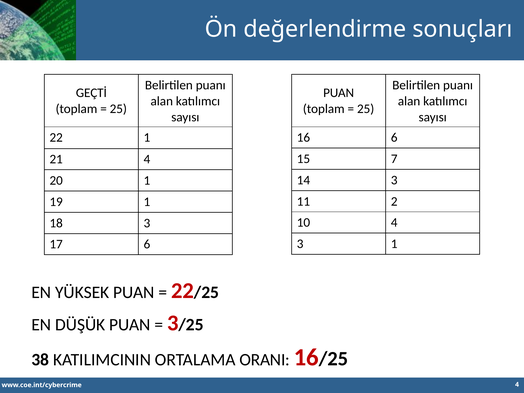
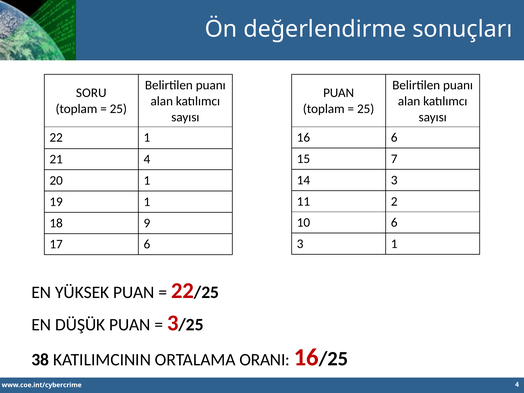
GEÇTİ: GEÇTİ -> SORU (91, 93)
10 4: 4 -> 6 (394, 223)
18 3: 3 -> 9 (147, 223)
